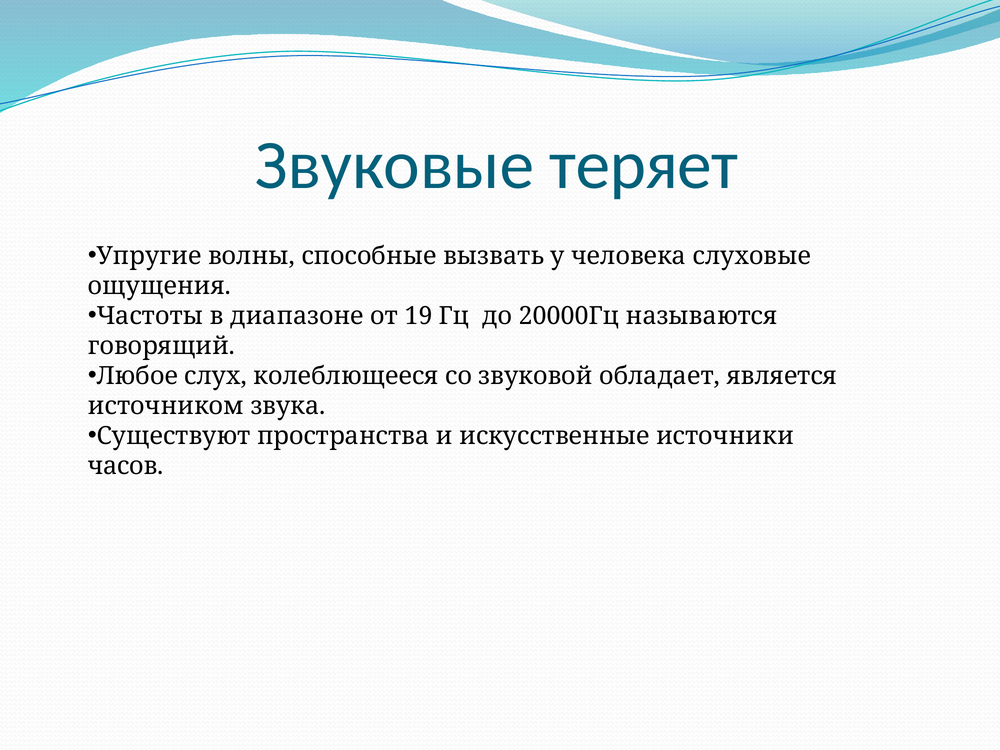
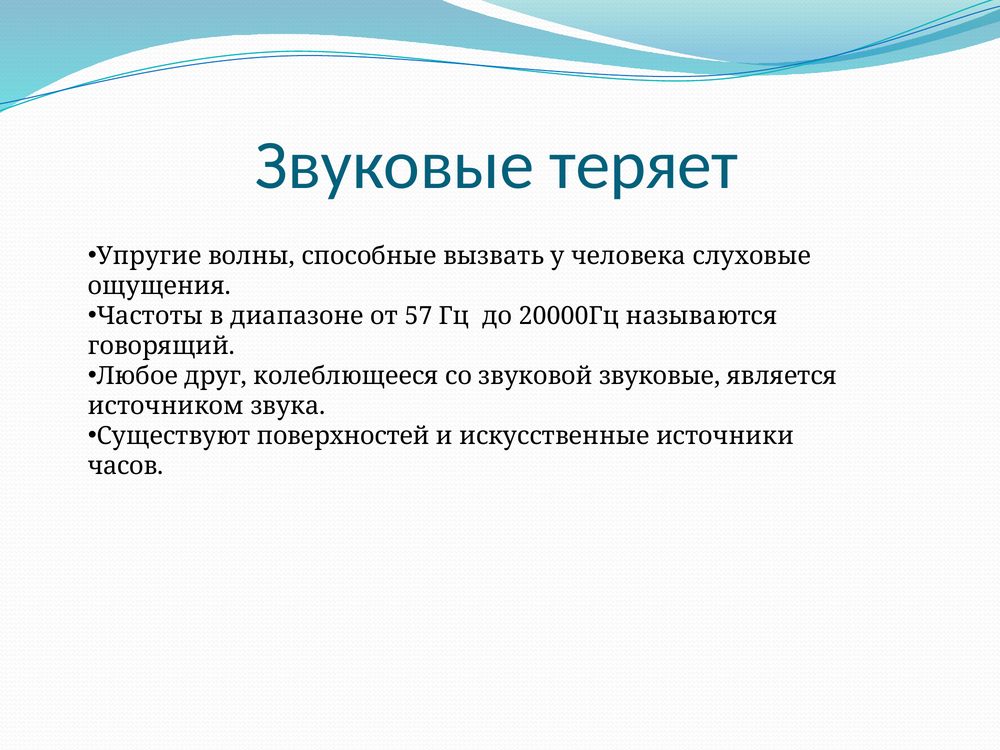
19: 19 -> 57 (419, 316)
слух: слух -> друг (216, 376)
звуковой обладает: обладает -> звуковые (660, 376)
пространства: пространства -> поверхностей (343, 436)
